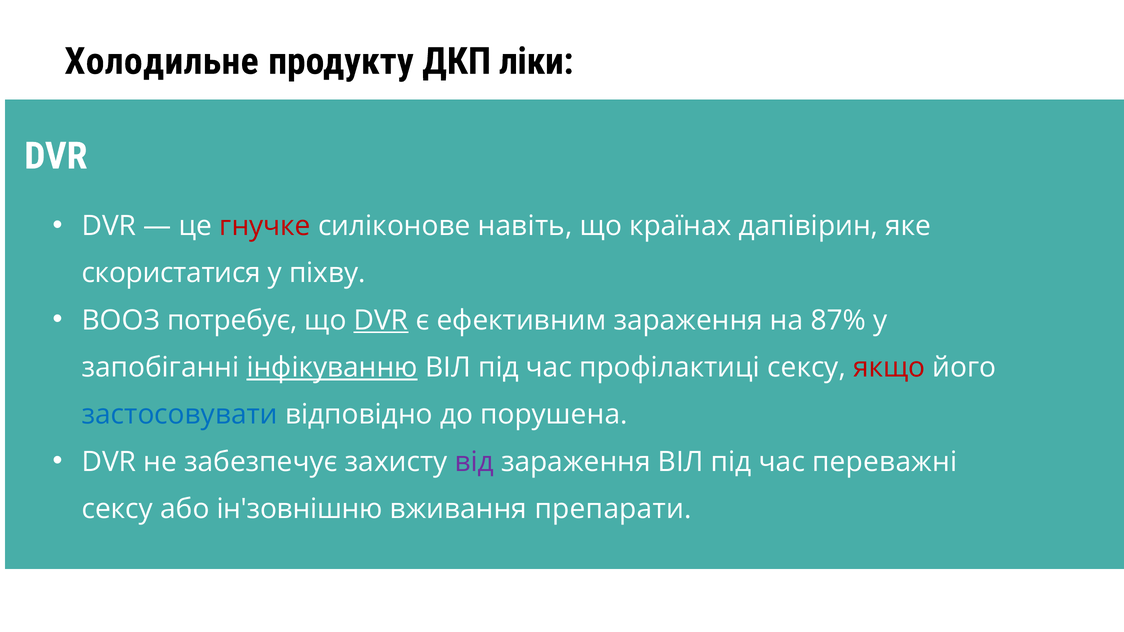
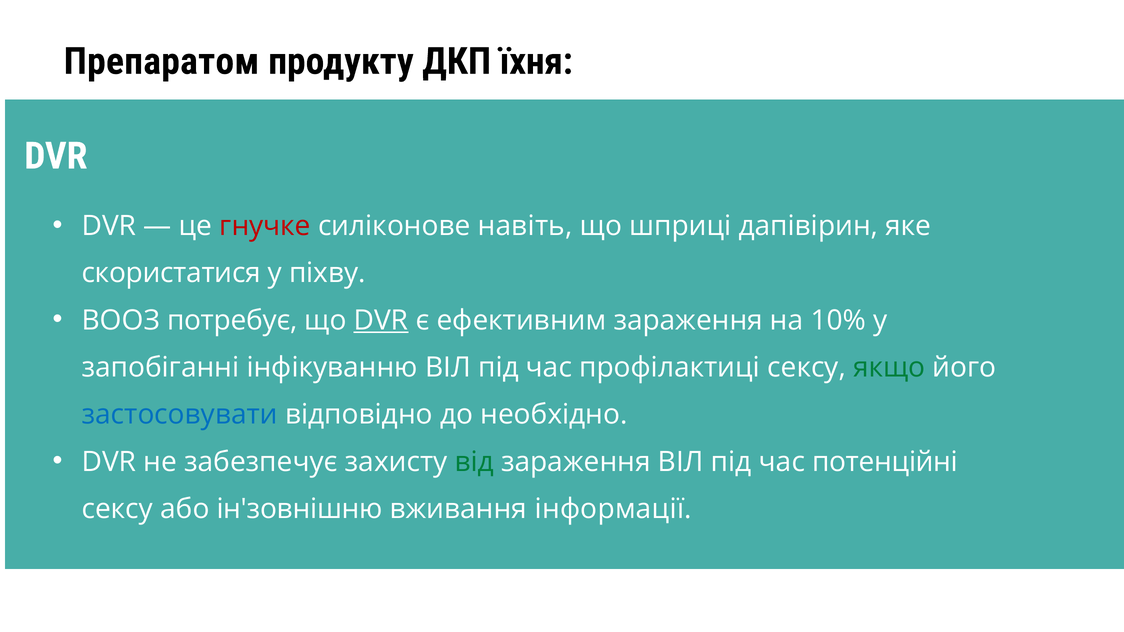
Холодильне: Холодильне -> Препаратом (162, 62)
ліки: ліки -> їхня (536, 62)
країнах: країнах -> шприці (680, 226)
87%: 87% -> 10% (838, 320)
інфікуванню underline: present -> none (332, 368)
якщо colour: red -> green (889, 368)
порушена: порушена -> необхідно (554, 415)
від colour: purple -> green (474, 462)
переважні: переважні -> потенційні (885, 462)
препарати: препарати -> інформації (613, 509)
